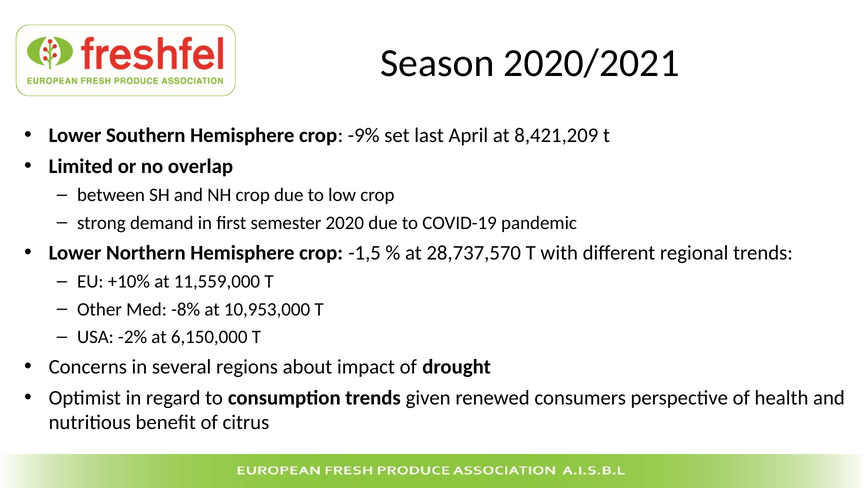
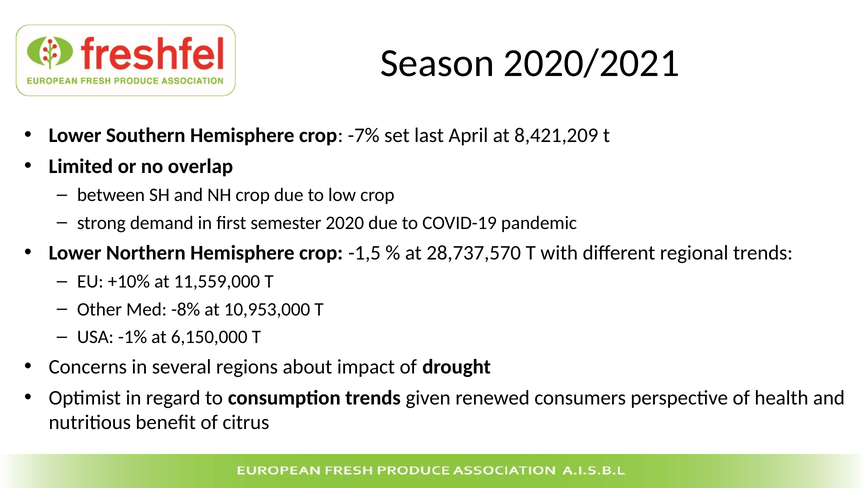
-9%: -9% -> -7% (364, 135)
-2%: -2% -> -1% (133, 337)
